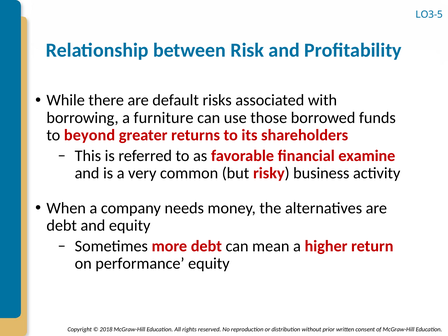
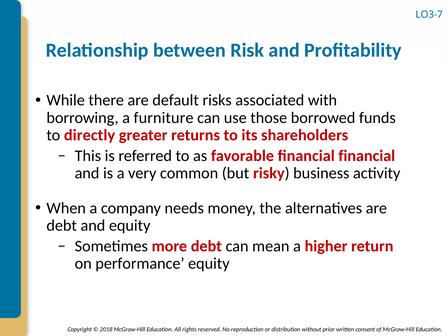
LO3-5: LO3-5 -> LO3-7 (429, 15)
beyond: beyond -> directly (90, 135)
financial examine: examine -> financial (367, 156)
